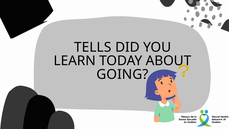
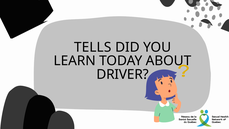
GOING: GOING -> DRIVER (122, 74)
